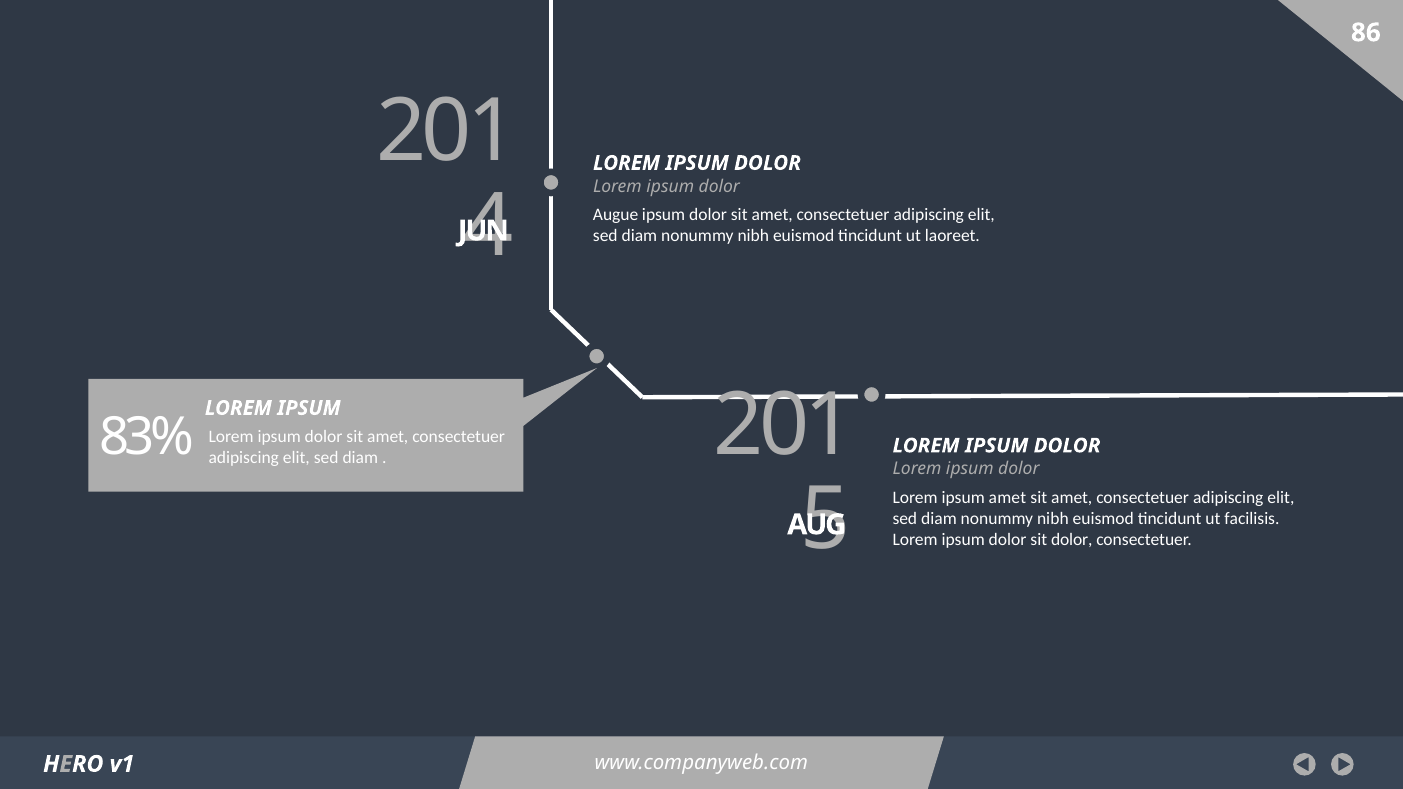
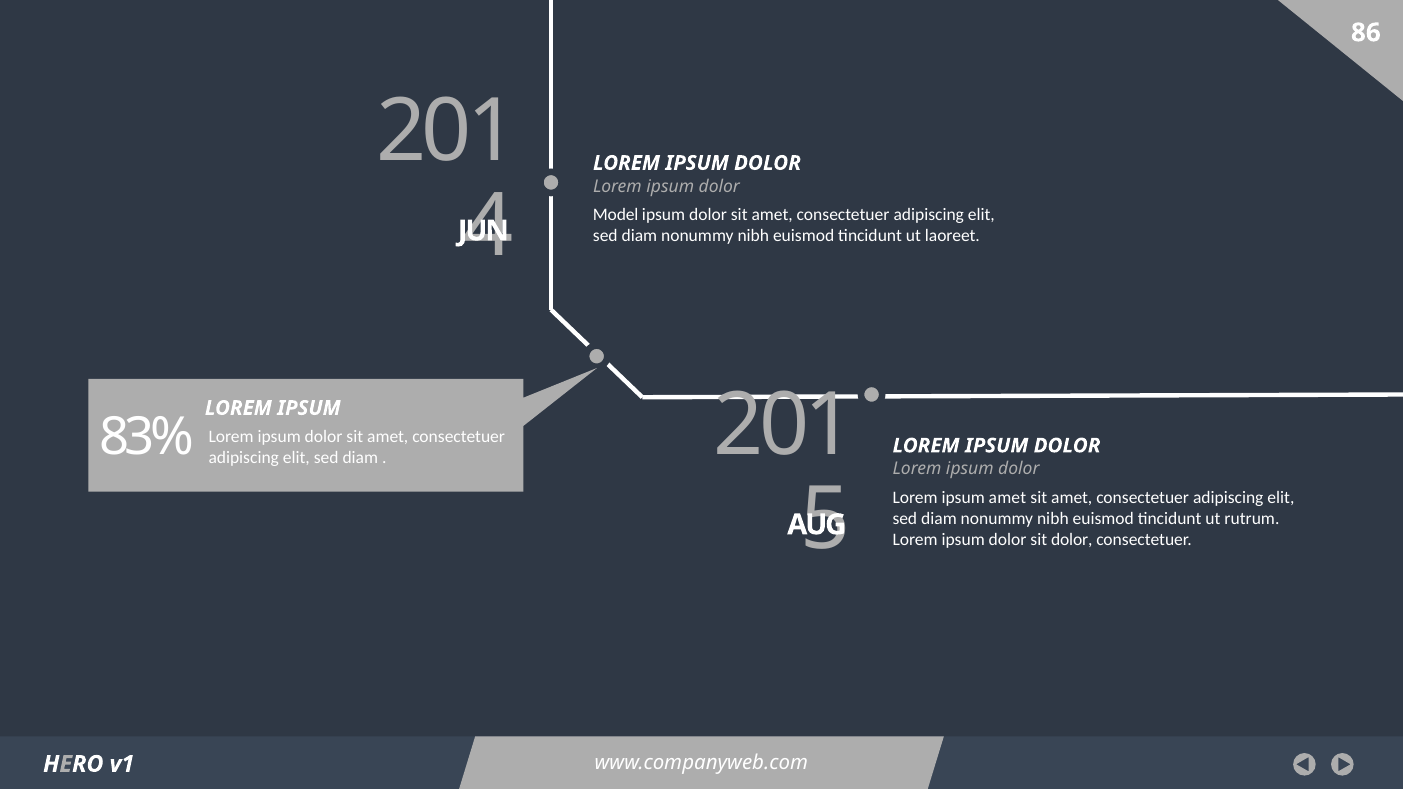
Augue: Augue -> Model (616, 215)
facilisis: facilisis -> rutrum (1252, 519)
